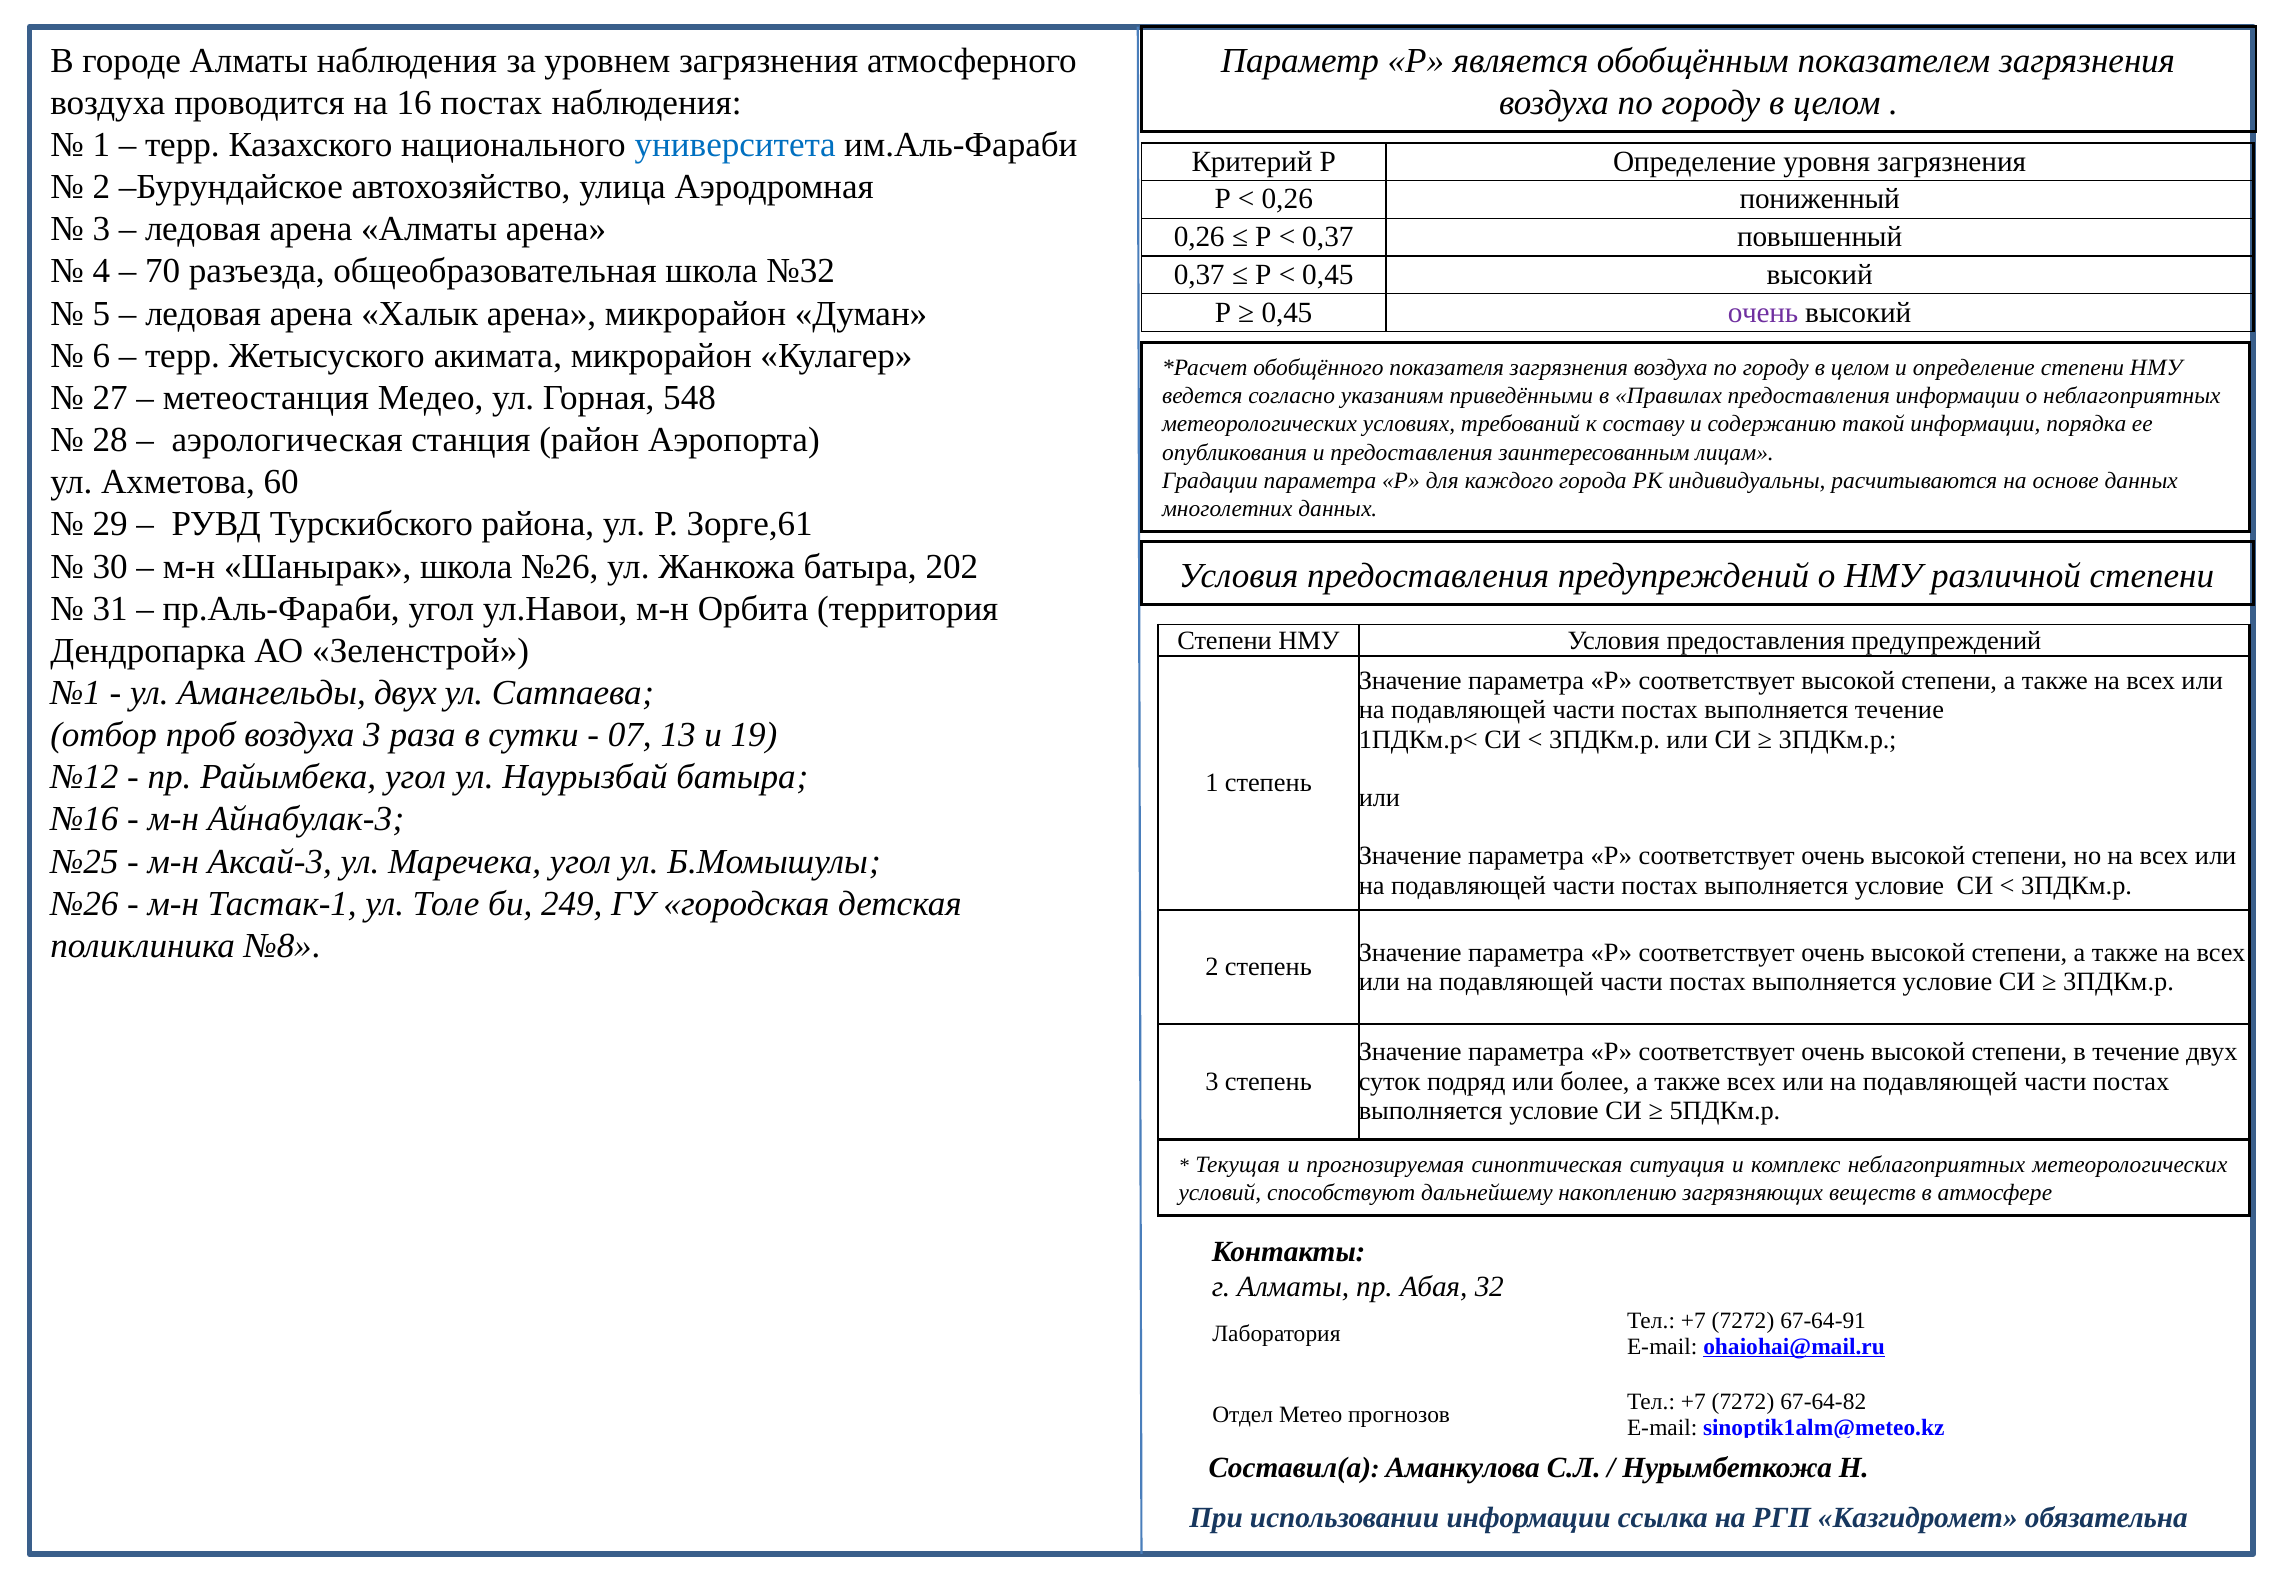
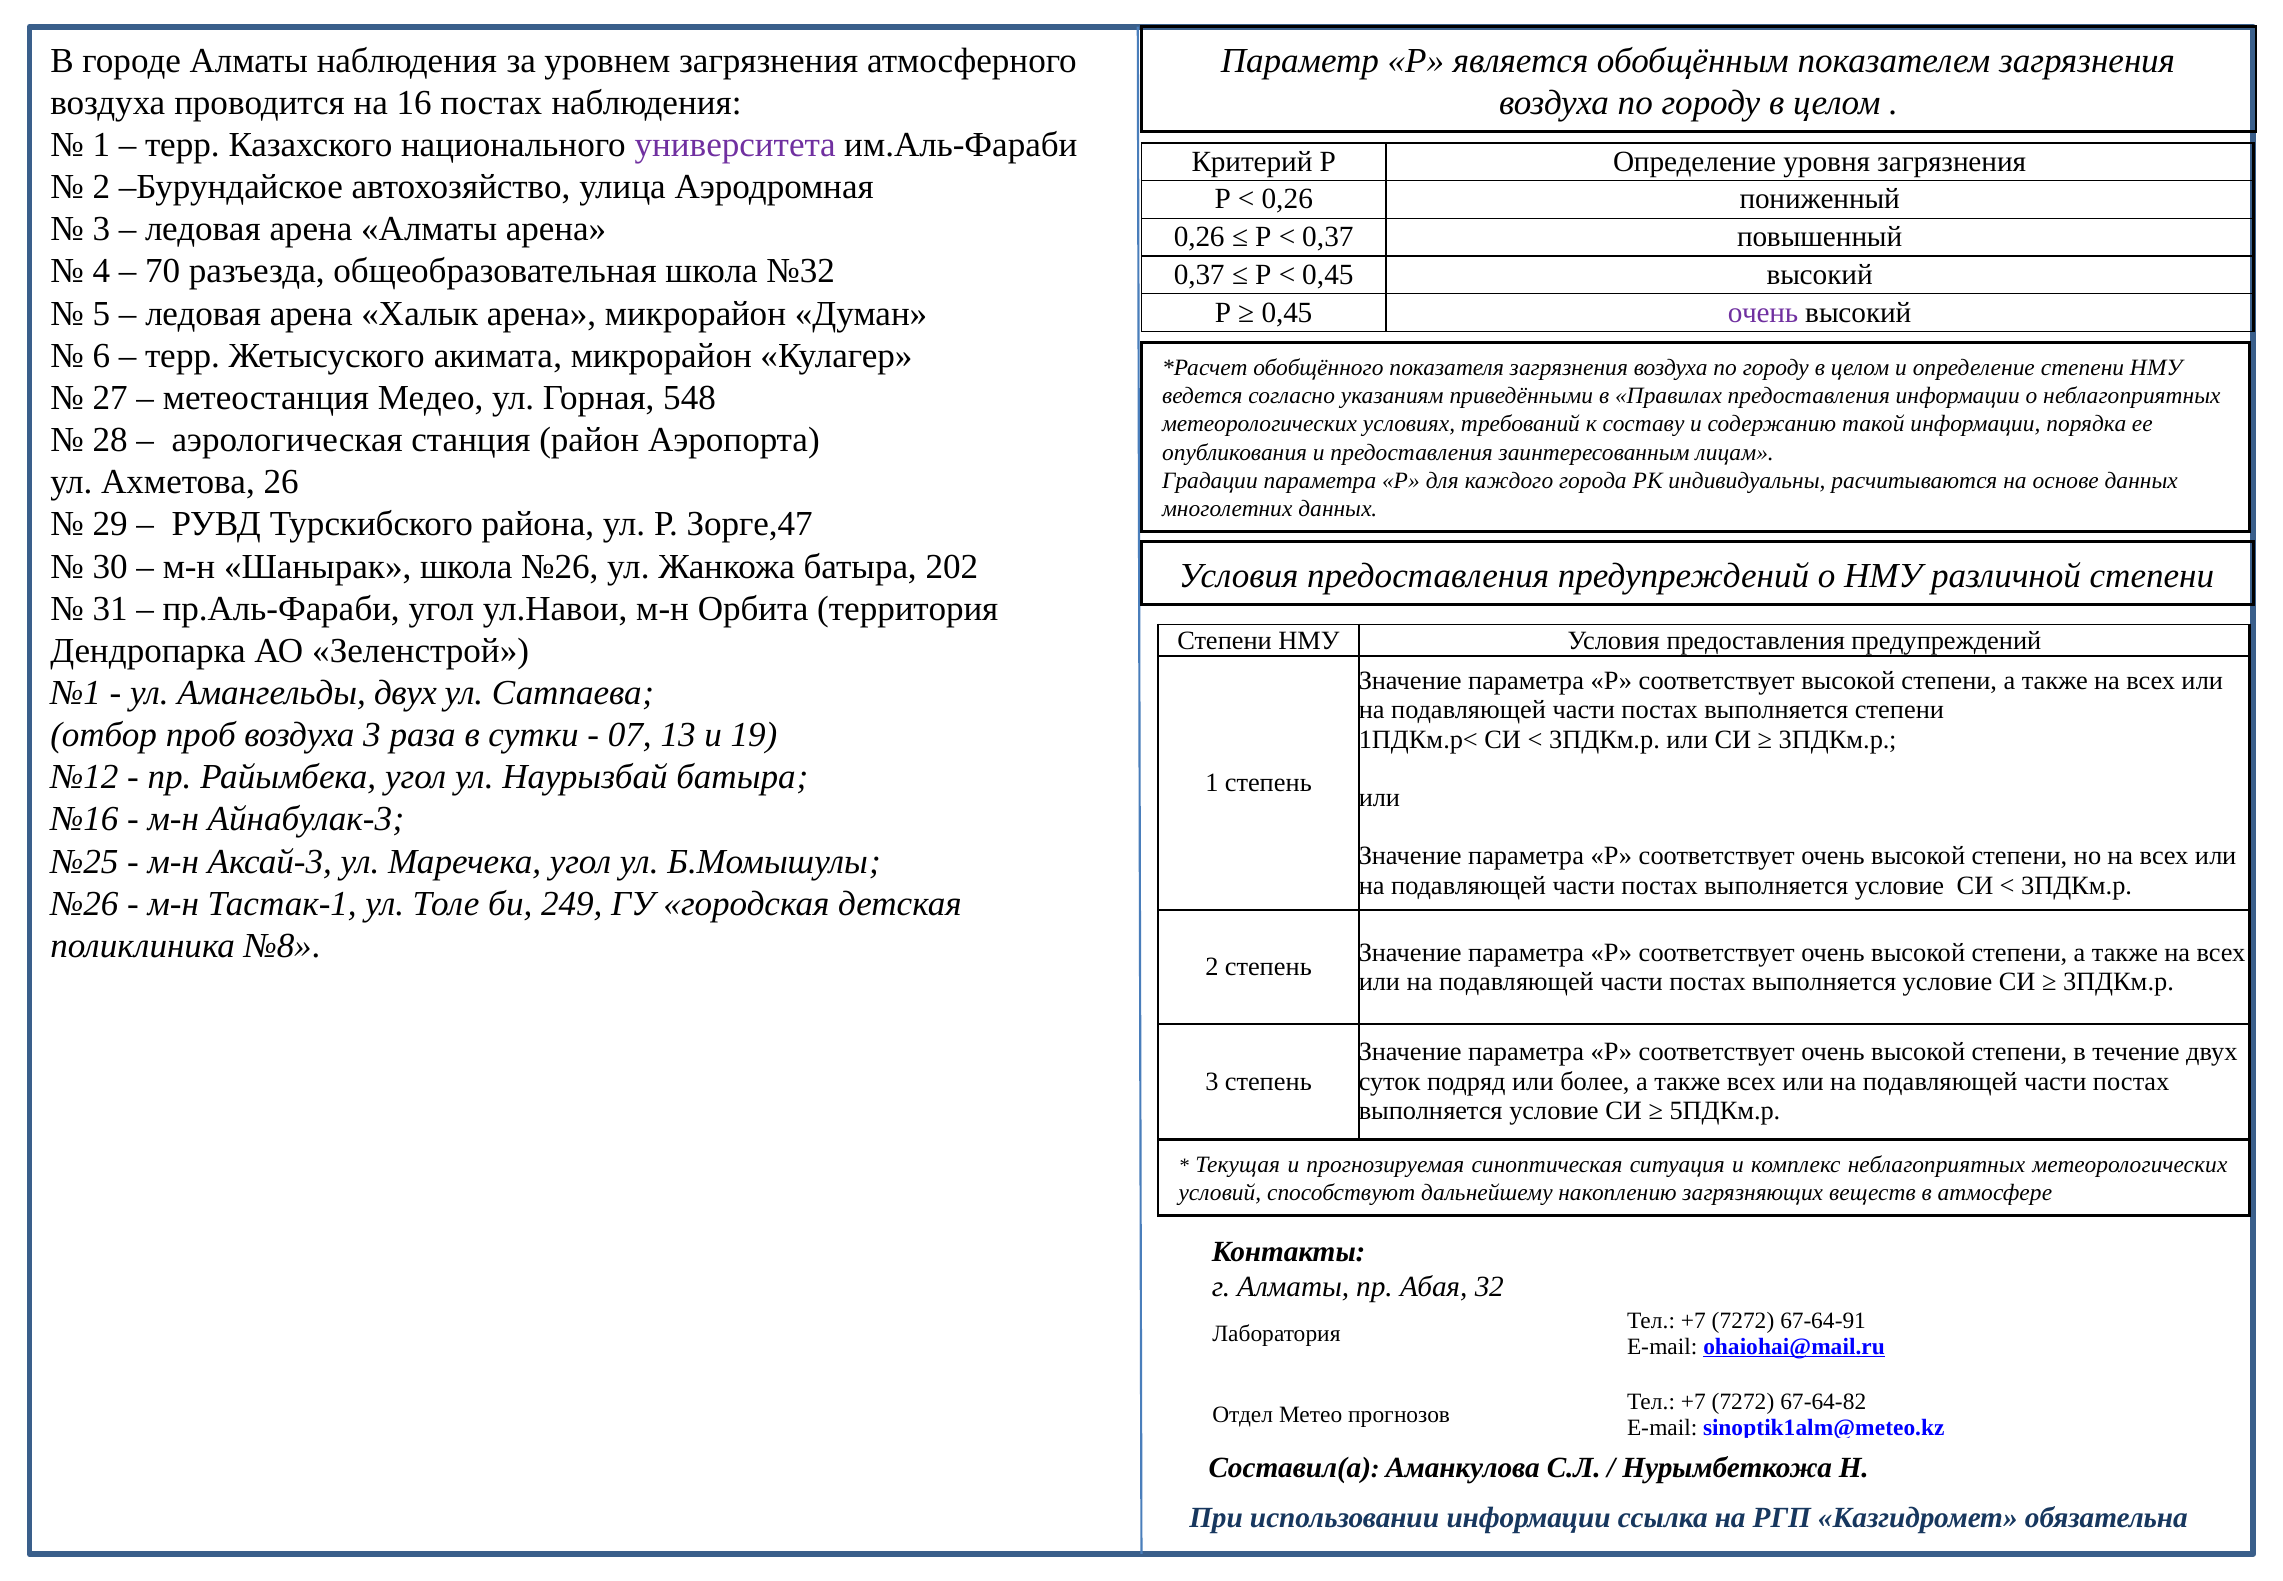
университета colour: blue -> purple (735, 145)
60: 60 -> 26 (281, 482)
Зорге,61: Зорге,61 -> Зорге,47 (750, 524)
выполняется течение: течение -> степени (1899, 710)
